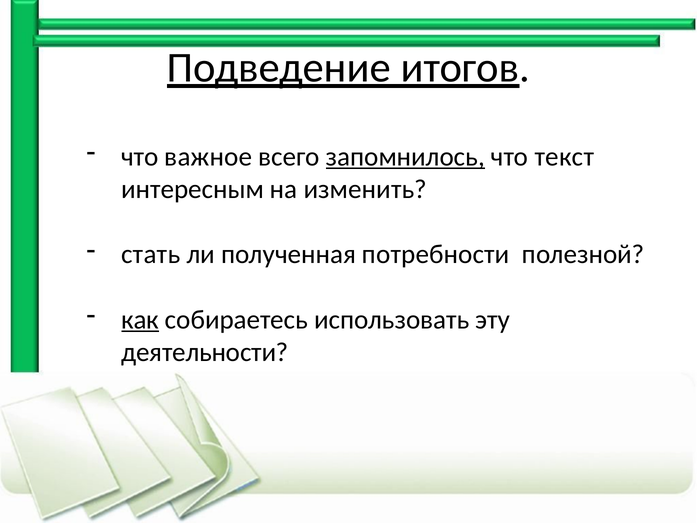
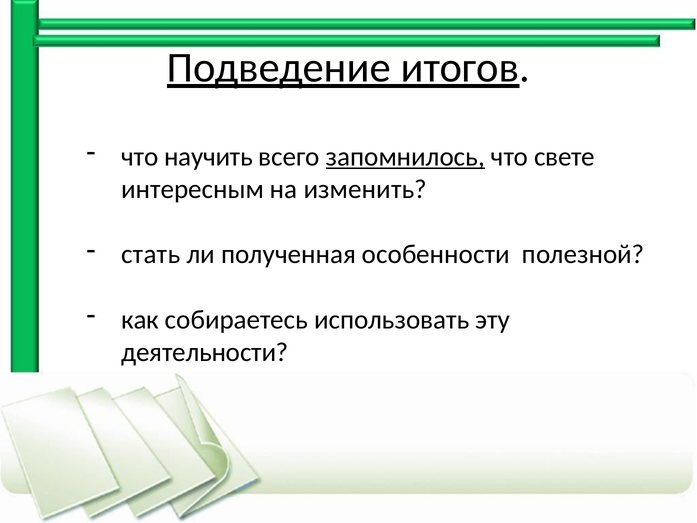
важное: важное -> научить (209, 157)
текст: текст -> свете (565, 157)
потребности: потребности -> особенности (436, 254)
как underline: present -> none (140, 319)
